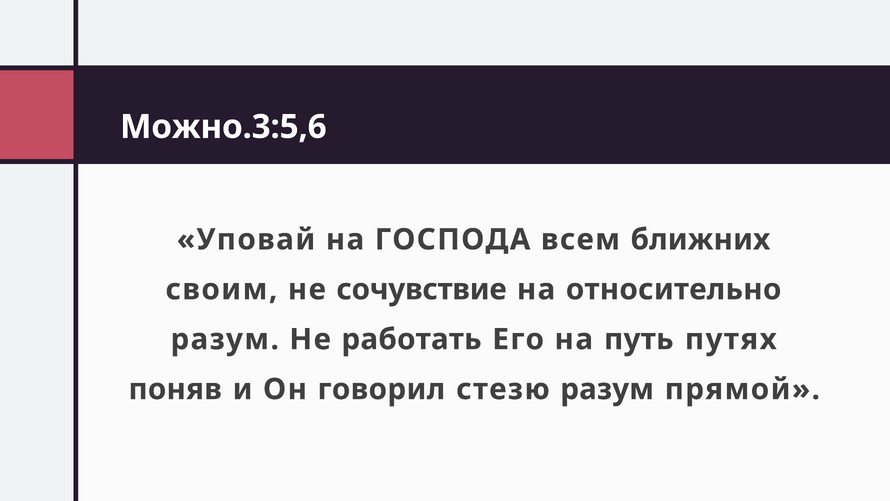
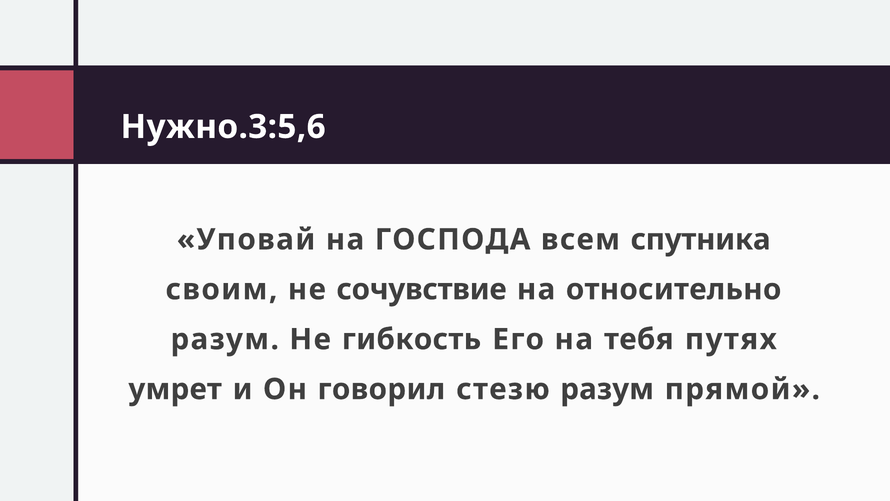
Можно.3:5,6: Можно.3:5,6 -> Нужно.3:5,6 (223, 127)
ближних: ближних -> спутника (701, 239)
работать: работать -> гибкость (411, 339)
путь: путь -> тебя (639, 339)
поняв: поняв -> умрет (175, 389)
